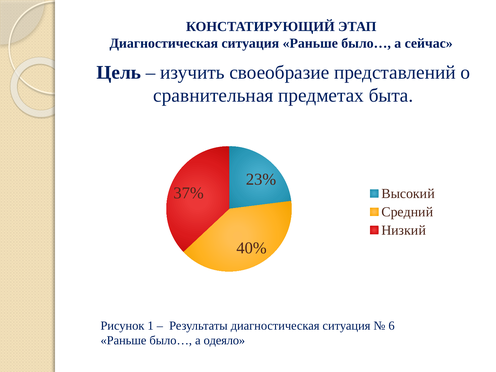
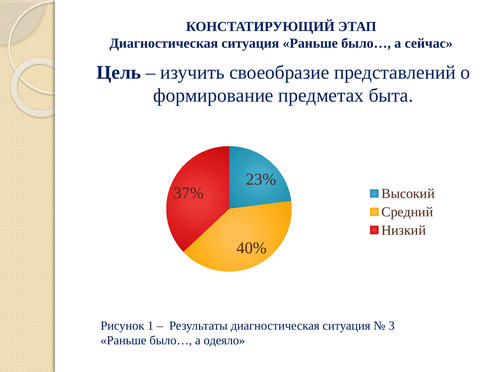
сравнительная: сравнительная -> формирование (213, 96)
6: 6 -> 3 (392, 326)
